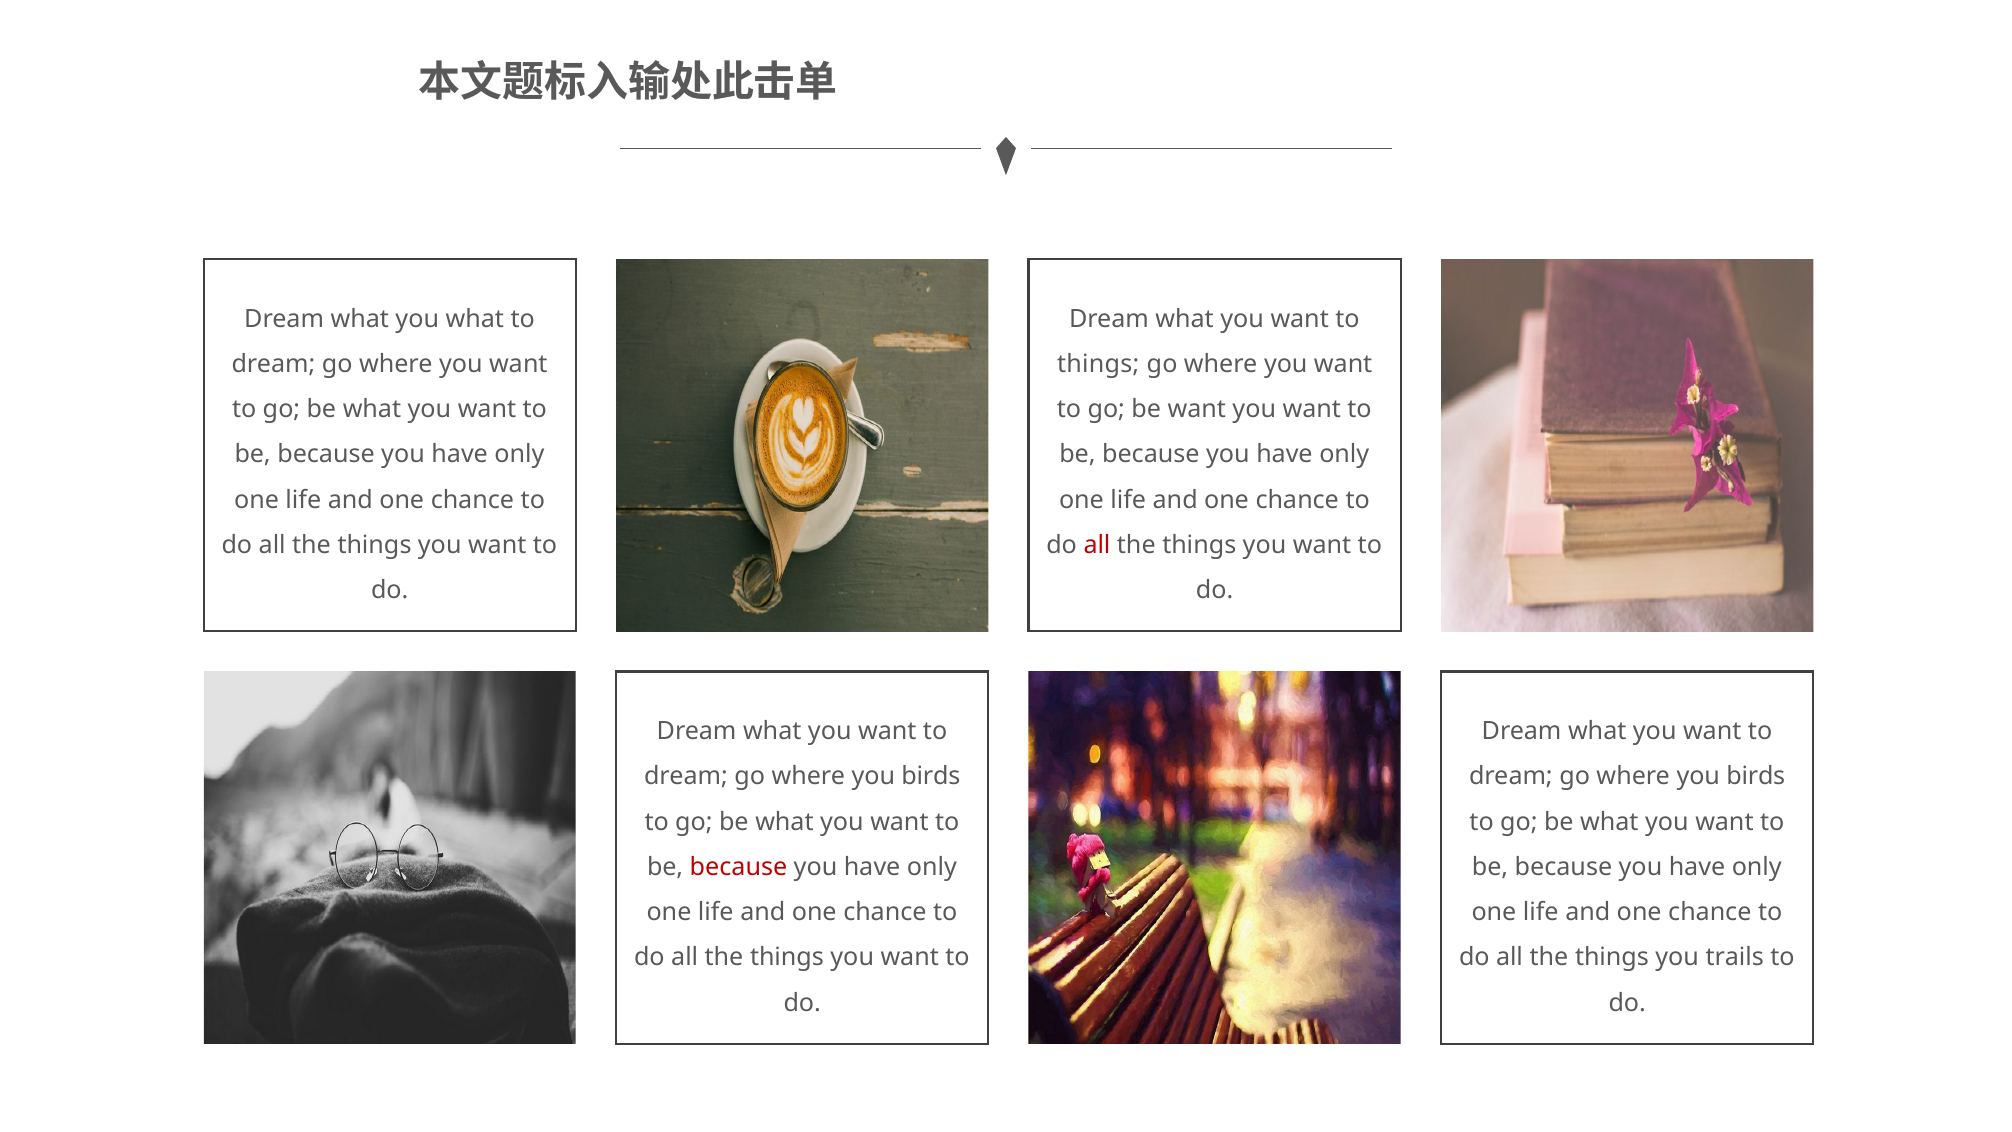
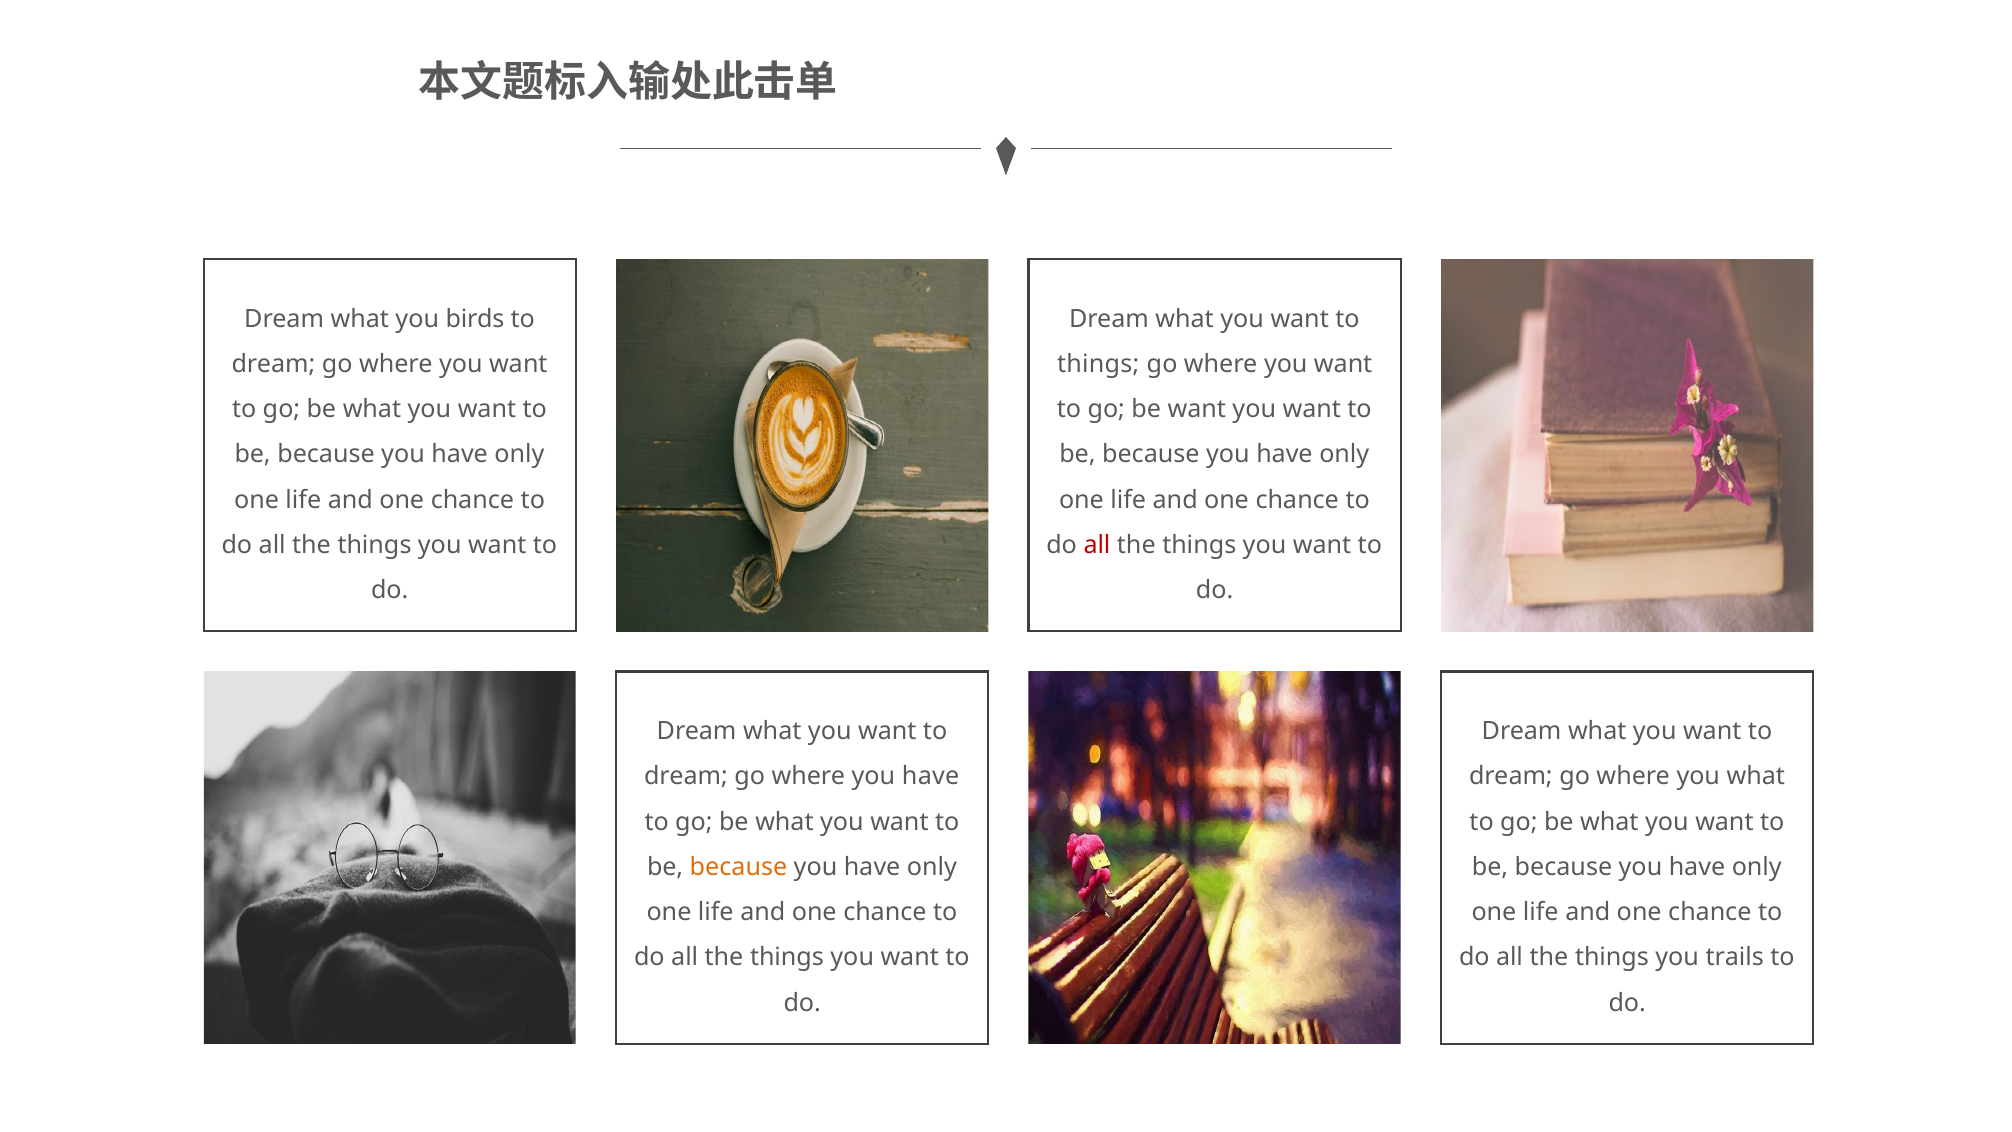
you what: what -> birds (475, 319)
birds: birds -> have (931, 776)
birds: birds -> what (1756, 776)
because colour: red -> orange (739, 867)
